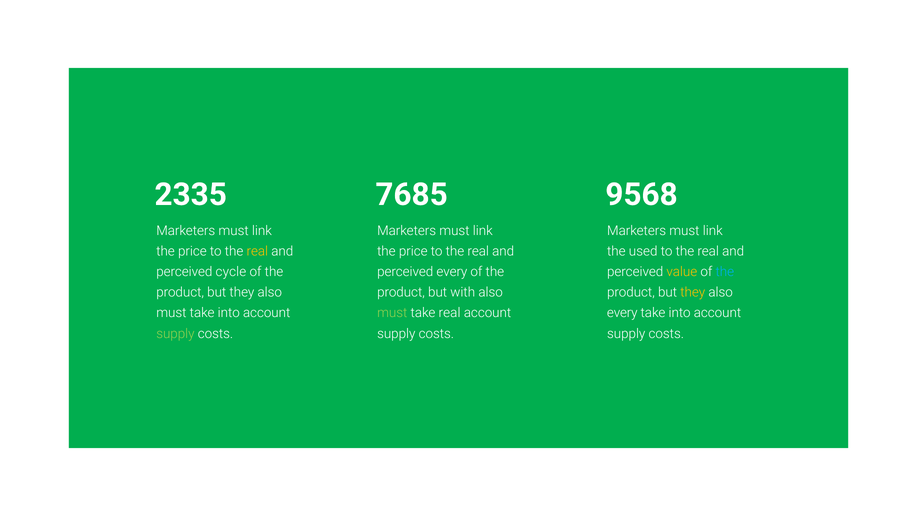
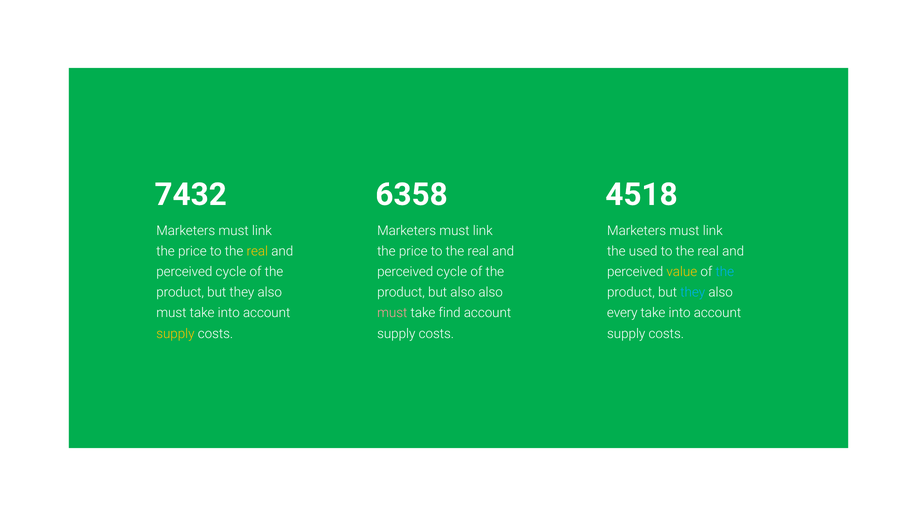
2335: 2335 -> 7432 (191, 195)
7685: 7685 -> 6358 (412, 195)
9568: 9568 -> 4518 (641, 195)
every: every -> cycle (452, 272)
but with: with -> also (463, 292)
they colour: yellow -> light blue (693, 292)
must colour: light green -> pink (392, 313)
take real: real -> find (450, 313)
supply colour: light green -> yellow (175, 334)
